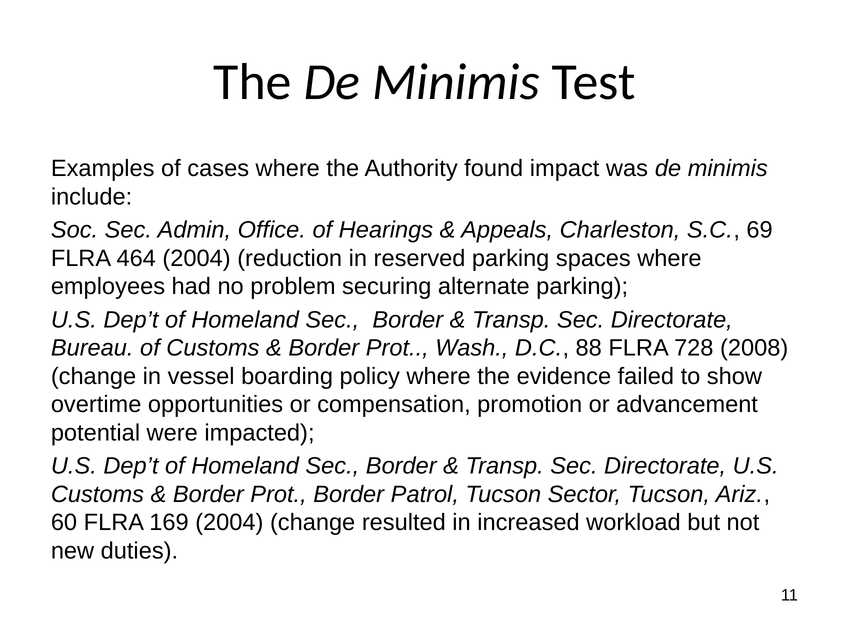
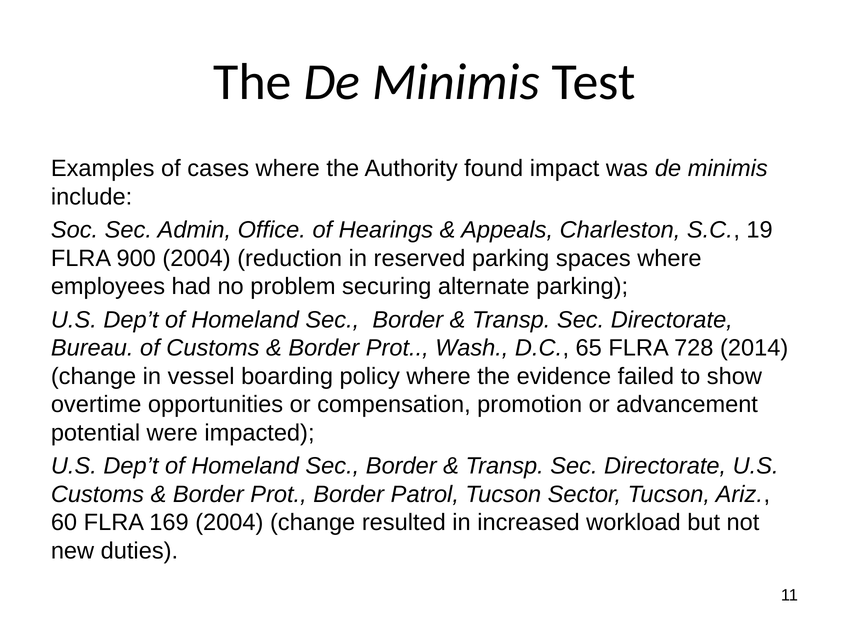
69: 69 -> 19 (760, 230)
464: 464 -> 900 (136, 258)
88: 88 -> 65 (589, 348)
2008: 2008 -> 2014 (754, 348)
